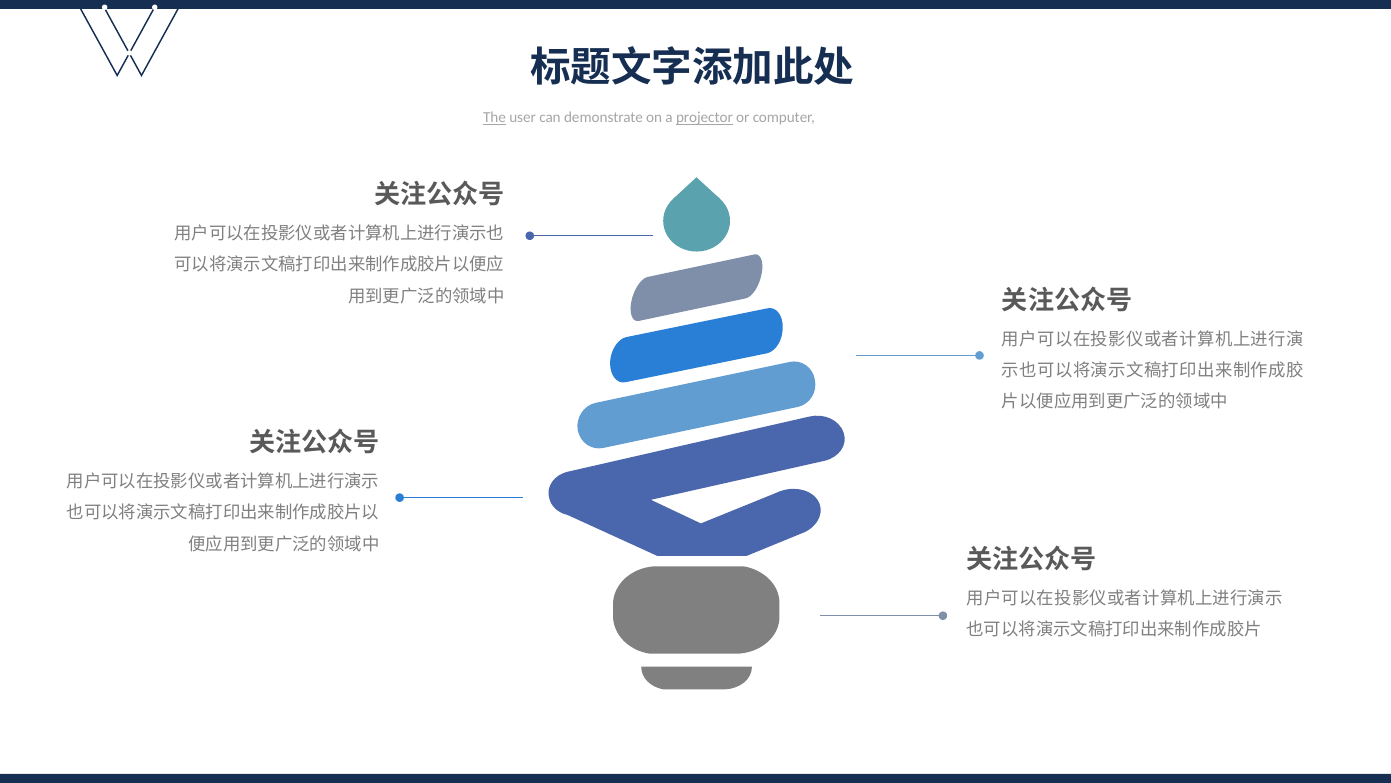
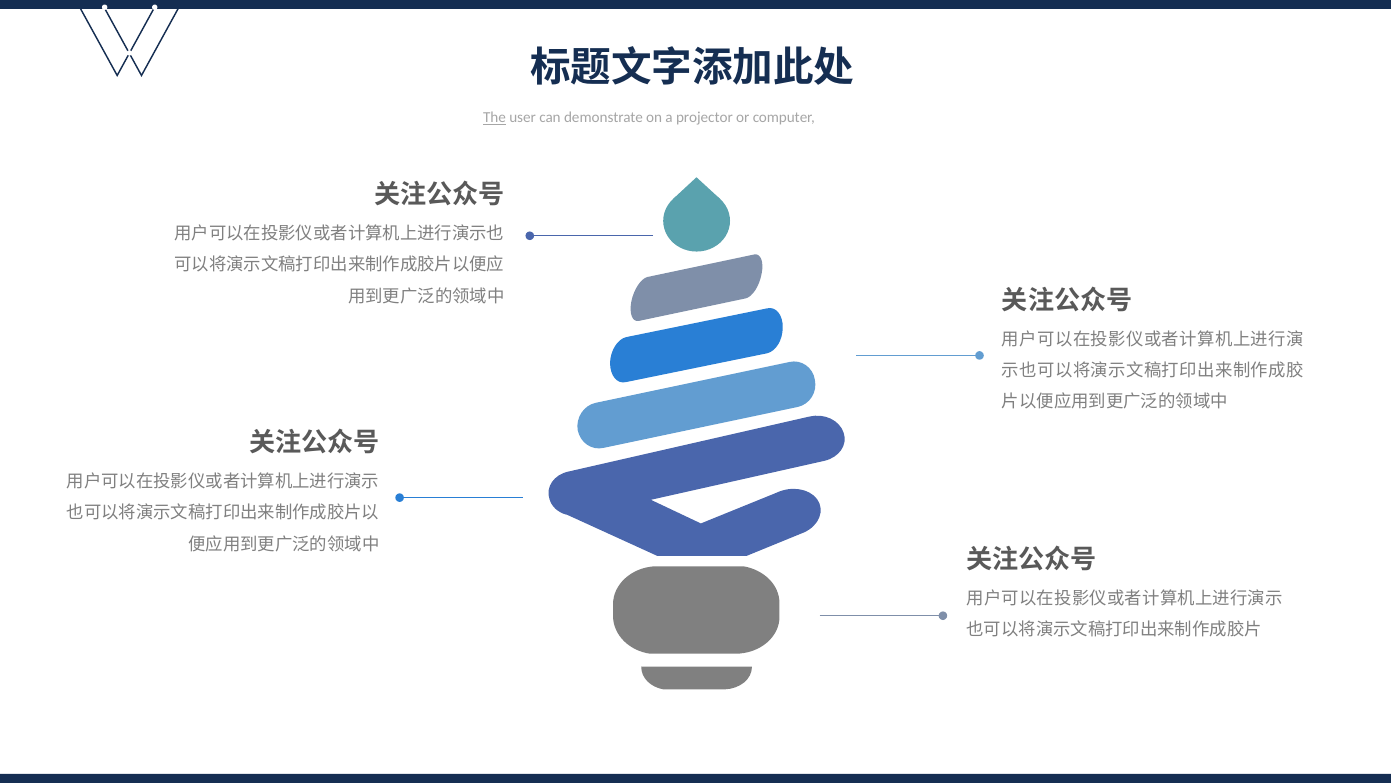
projector underline: present -> none (704, 118)
